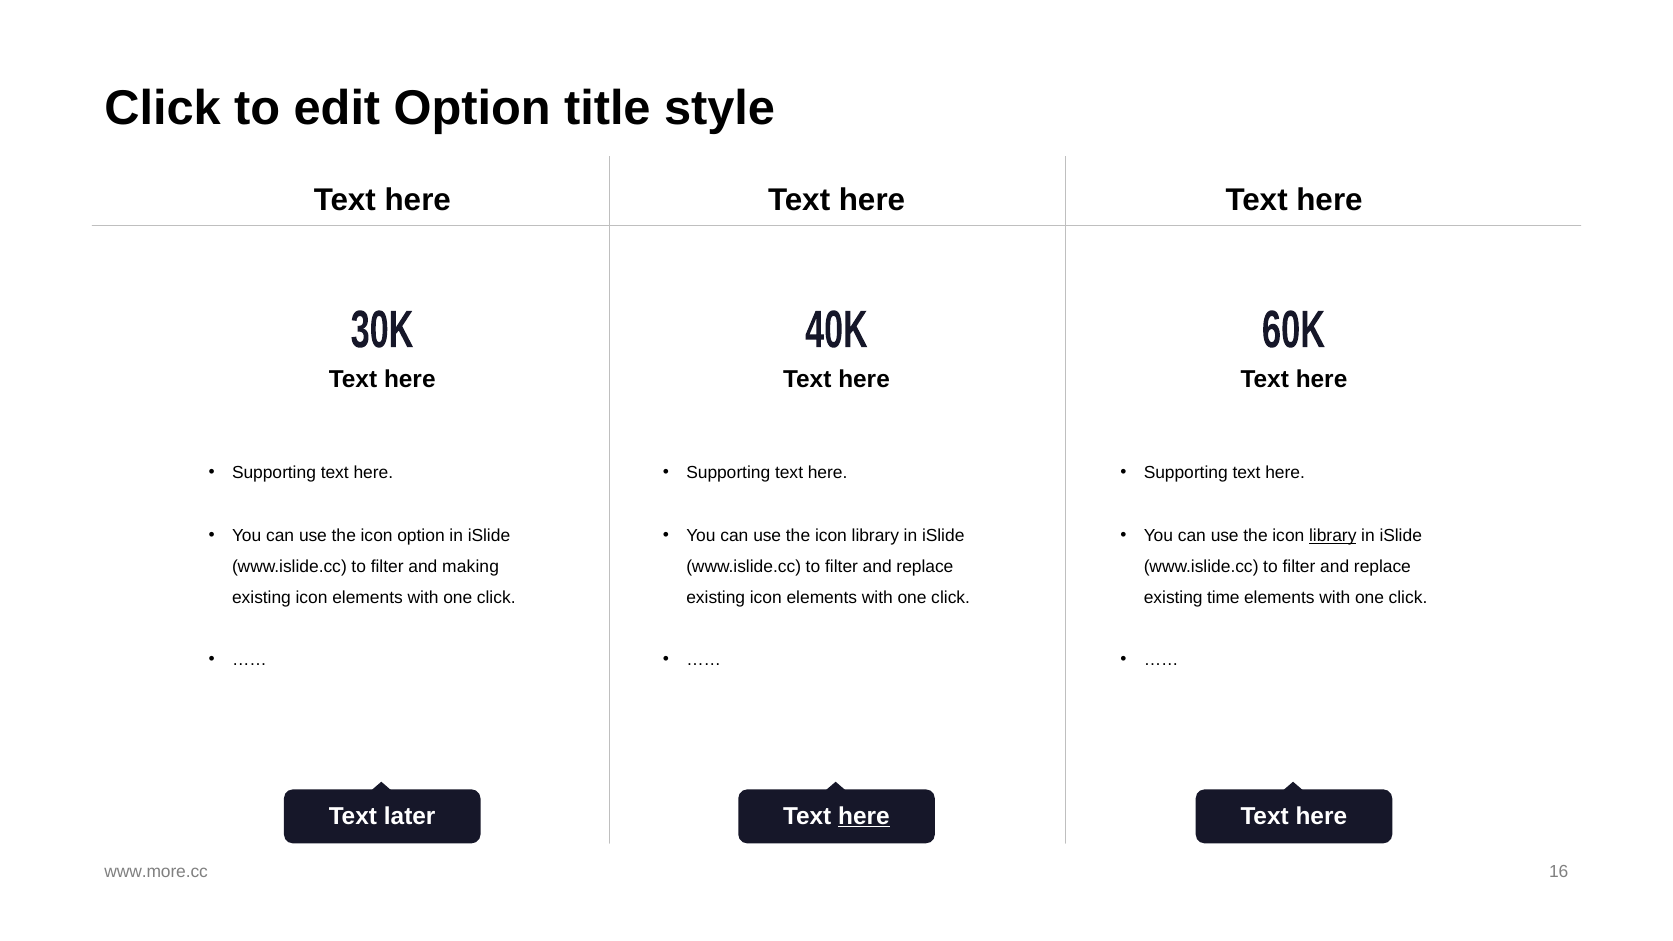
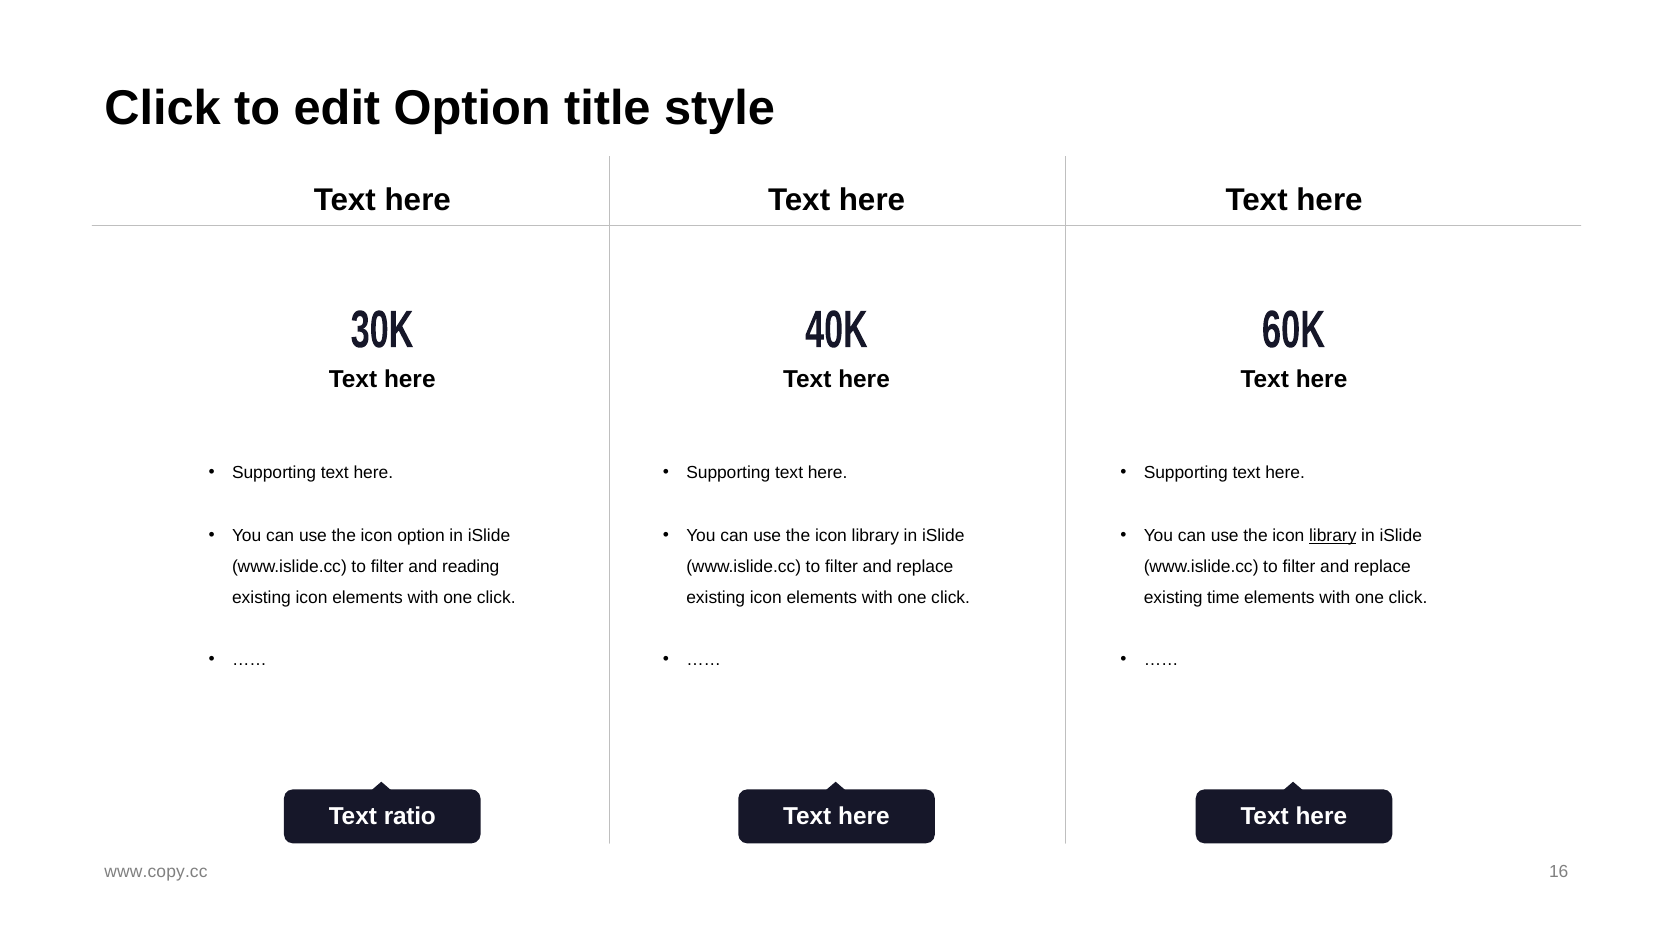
making: making -> reading (471, 567)
later: later -> ratio (410, 816)
here underline: present -> none (864, 816)
www.more.cc: www.more.cc -> www.copy.cc (156, 872)
